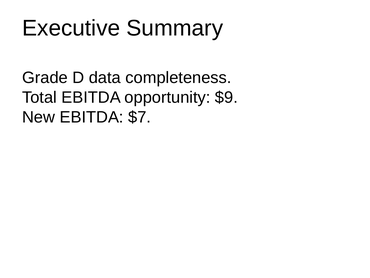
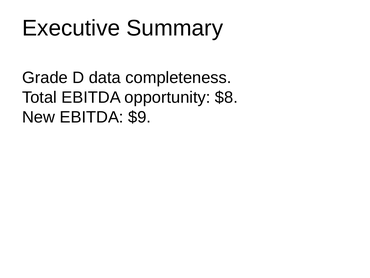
$9: $9 -> $8 (226, 97)
$7: $7 -> $9 (140, 117)
